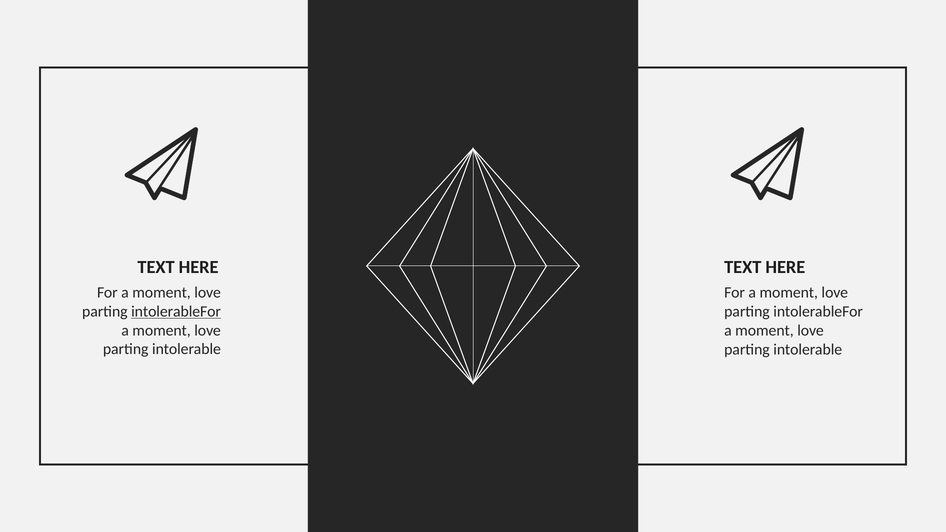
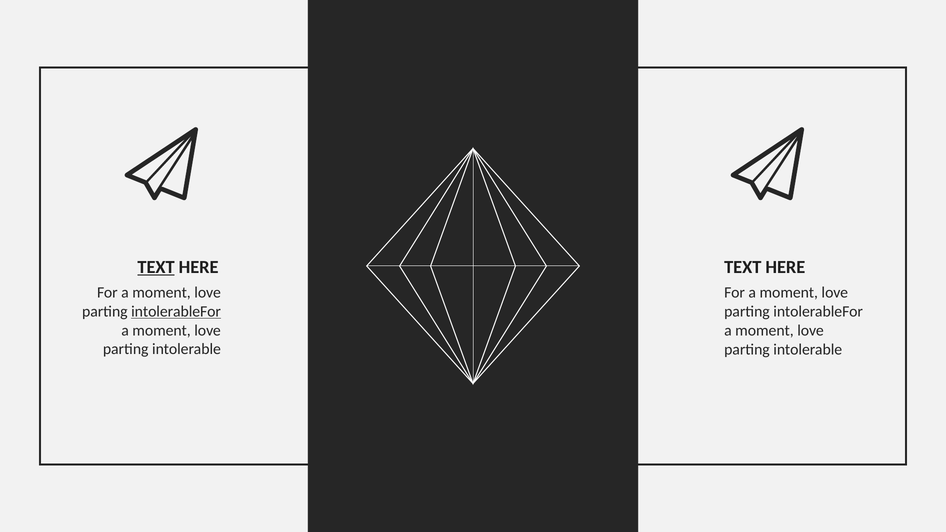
TEXT underline: none -> present (156, 267)
